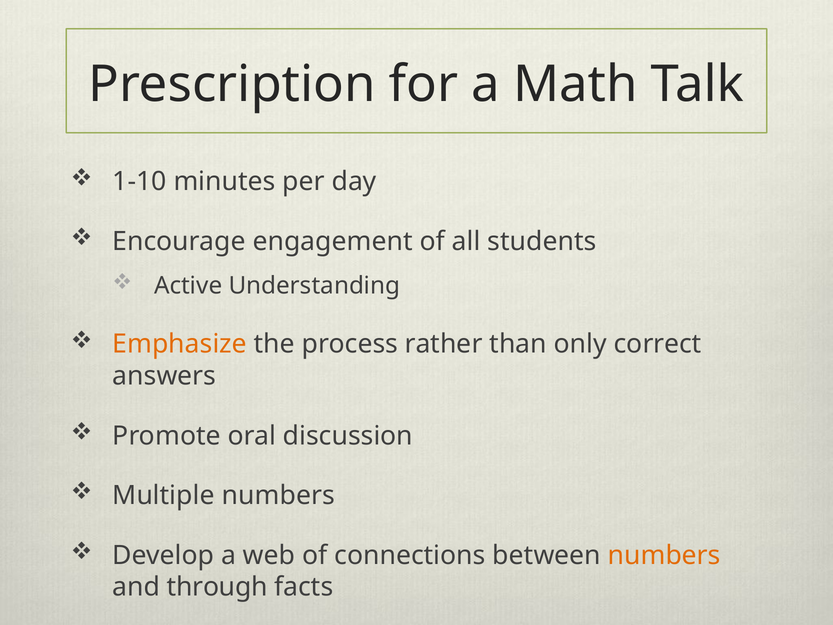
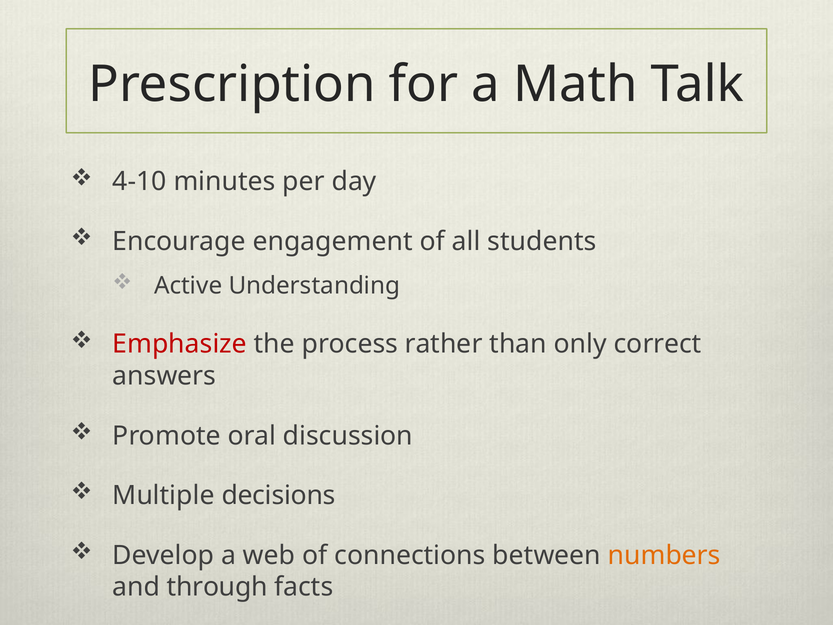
1-10: 1-10 -> 4-10 (140, 182)
Emphasize colour: orange -> red (180, 344)
Multiple numbers: numbers -> decisions (279, 495)
